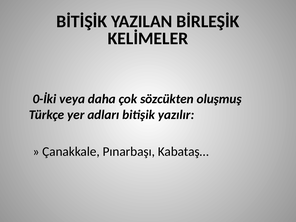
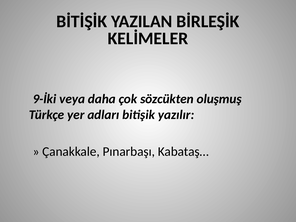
0-İki: 0-İki -> 9-İki (44, 99)
